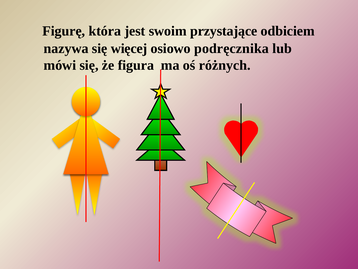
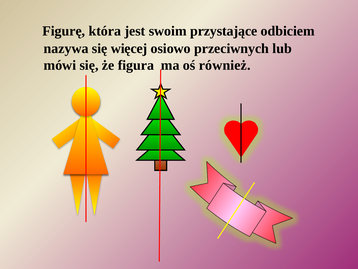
podręcznika: podręcznika -> przeciwnych (232, 48)
różnych: różnych -> również (225, 65)
